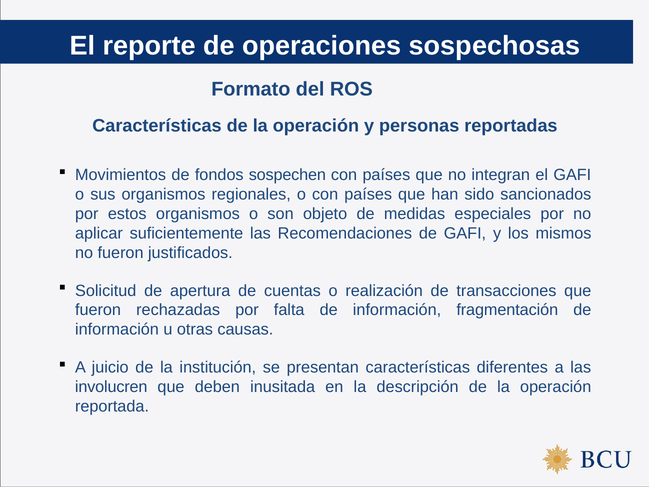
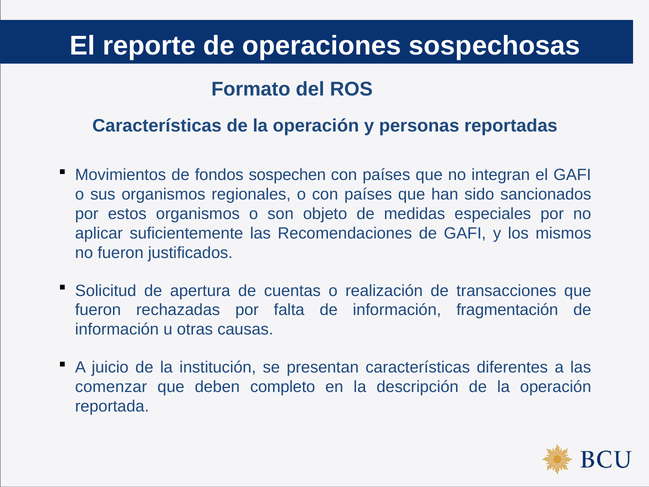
involucren: involucren -> comenzar (111, 387)
inusitada: inusitada -> completo (283, 387)
